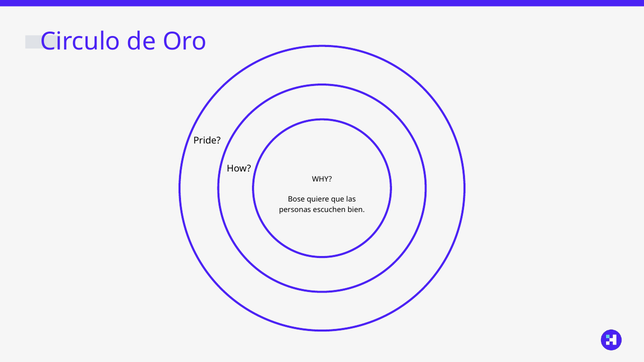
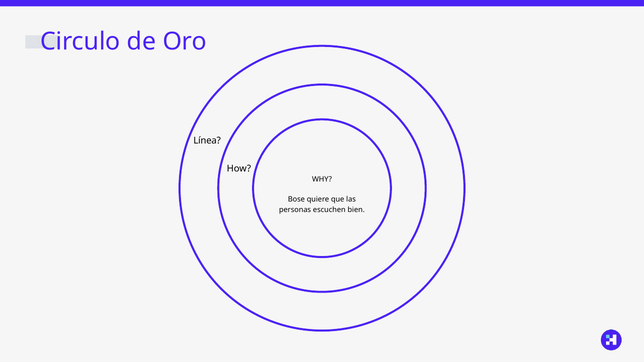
Pride: Pride -> Línea (207, 141)
